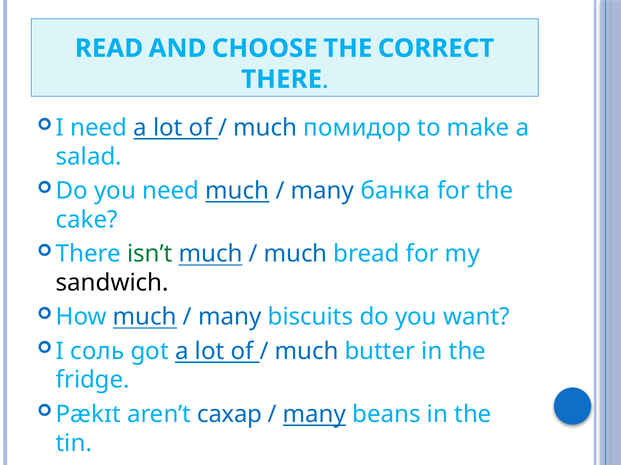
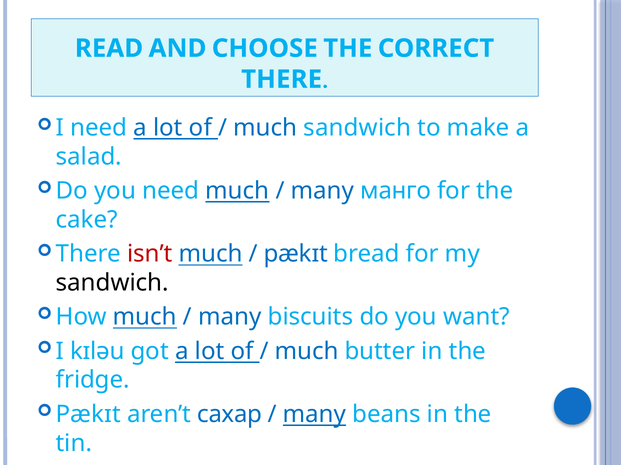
much помидор: помидор -> sandwich (357, 128)
банка: банка -> манго (396, 191)
isn’t colour: green -> red (150, 254)
much: much -> pækɪt (296, 254)
соль: соль -> kɪləu (97, 352)
